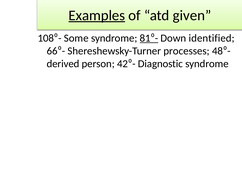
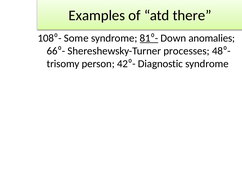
Examples underline: present -> none (97, 15)
given: given -> there (192, 15)
identified: identified -> anomalies (212, 38)
derived: derived -> trisomy (63, 64)
